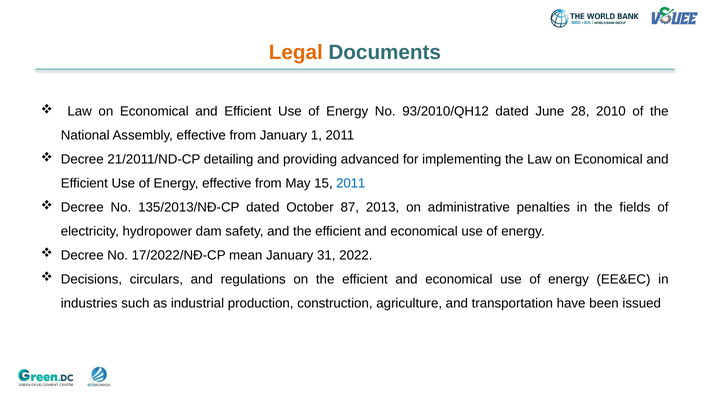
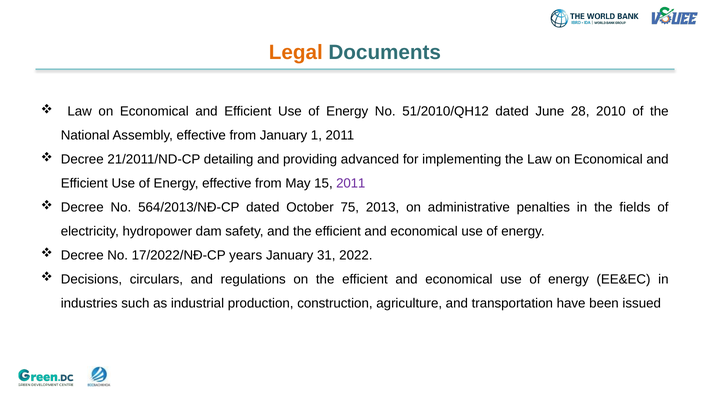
93/2010/QH12: 93/2010/QH12 -> 51/2010/QH12 (446, 112)
2011 colour: blue -> purple (351, 184)
135/2013/NĐ-CP: 135/2013/NĐ-CP -> 564/2013/NĐ-CP (189, 208)
87: 87 -> 75 (350, 208)
mean: mean -> years (246, 255)
